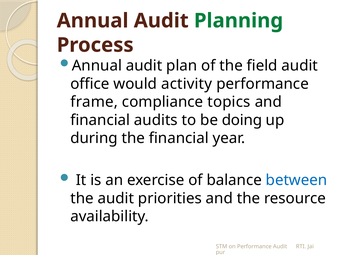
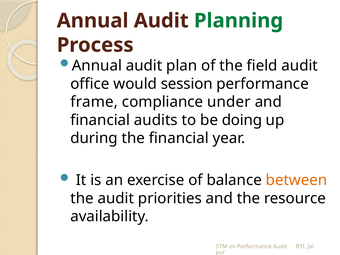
activity: activity -> session (187, 84)
topics: topics -> under (229, 102)
between colour: blue -> orange (296, 180)
